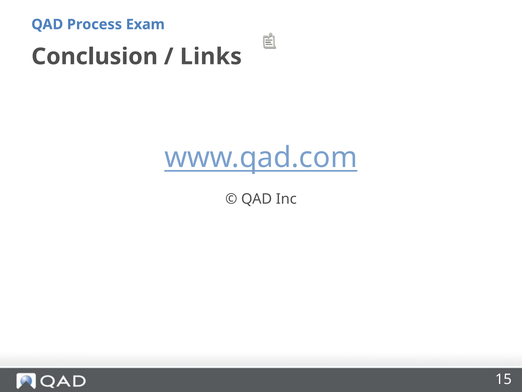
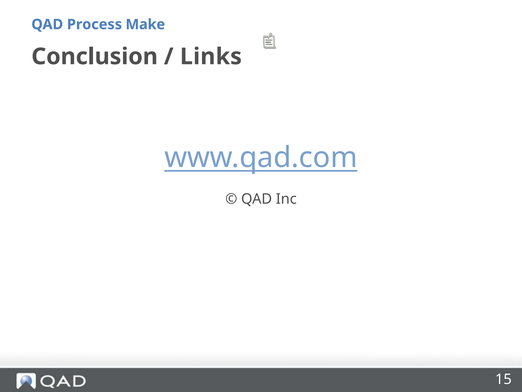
Exam: Exam -> Make (145, 24)
